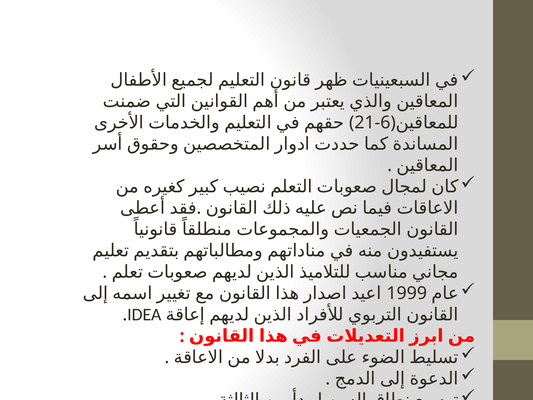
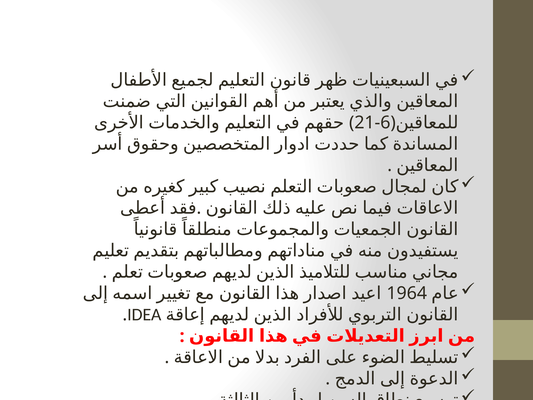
1999: 1999 -> 1964 (407, 293)
